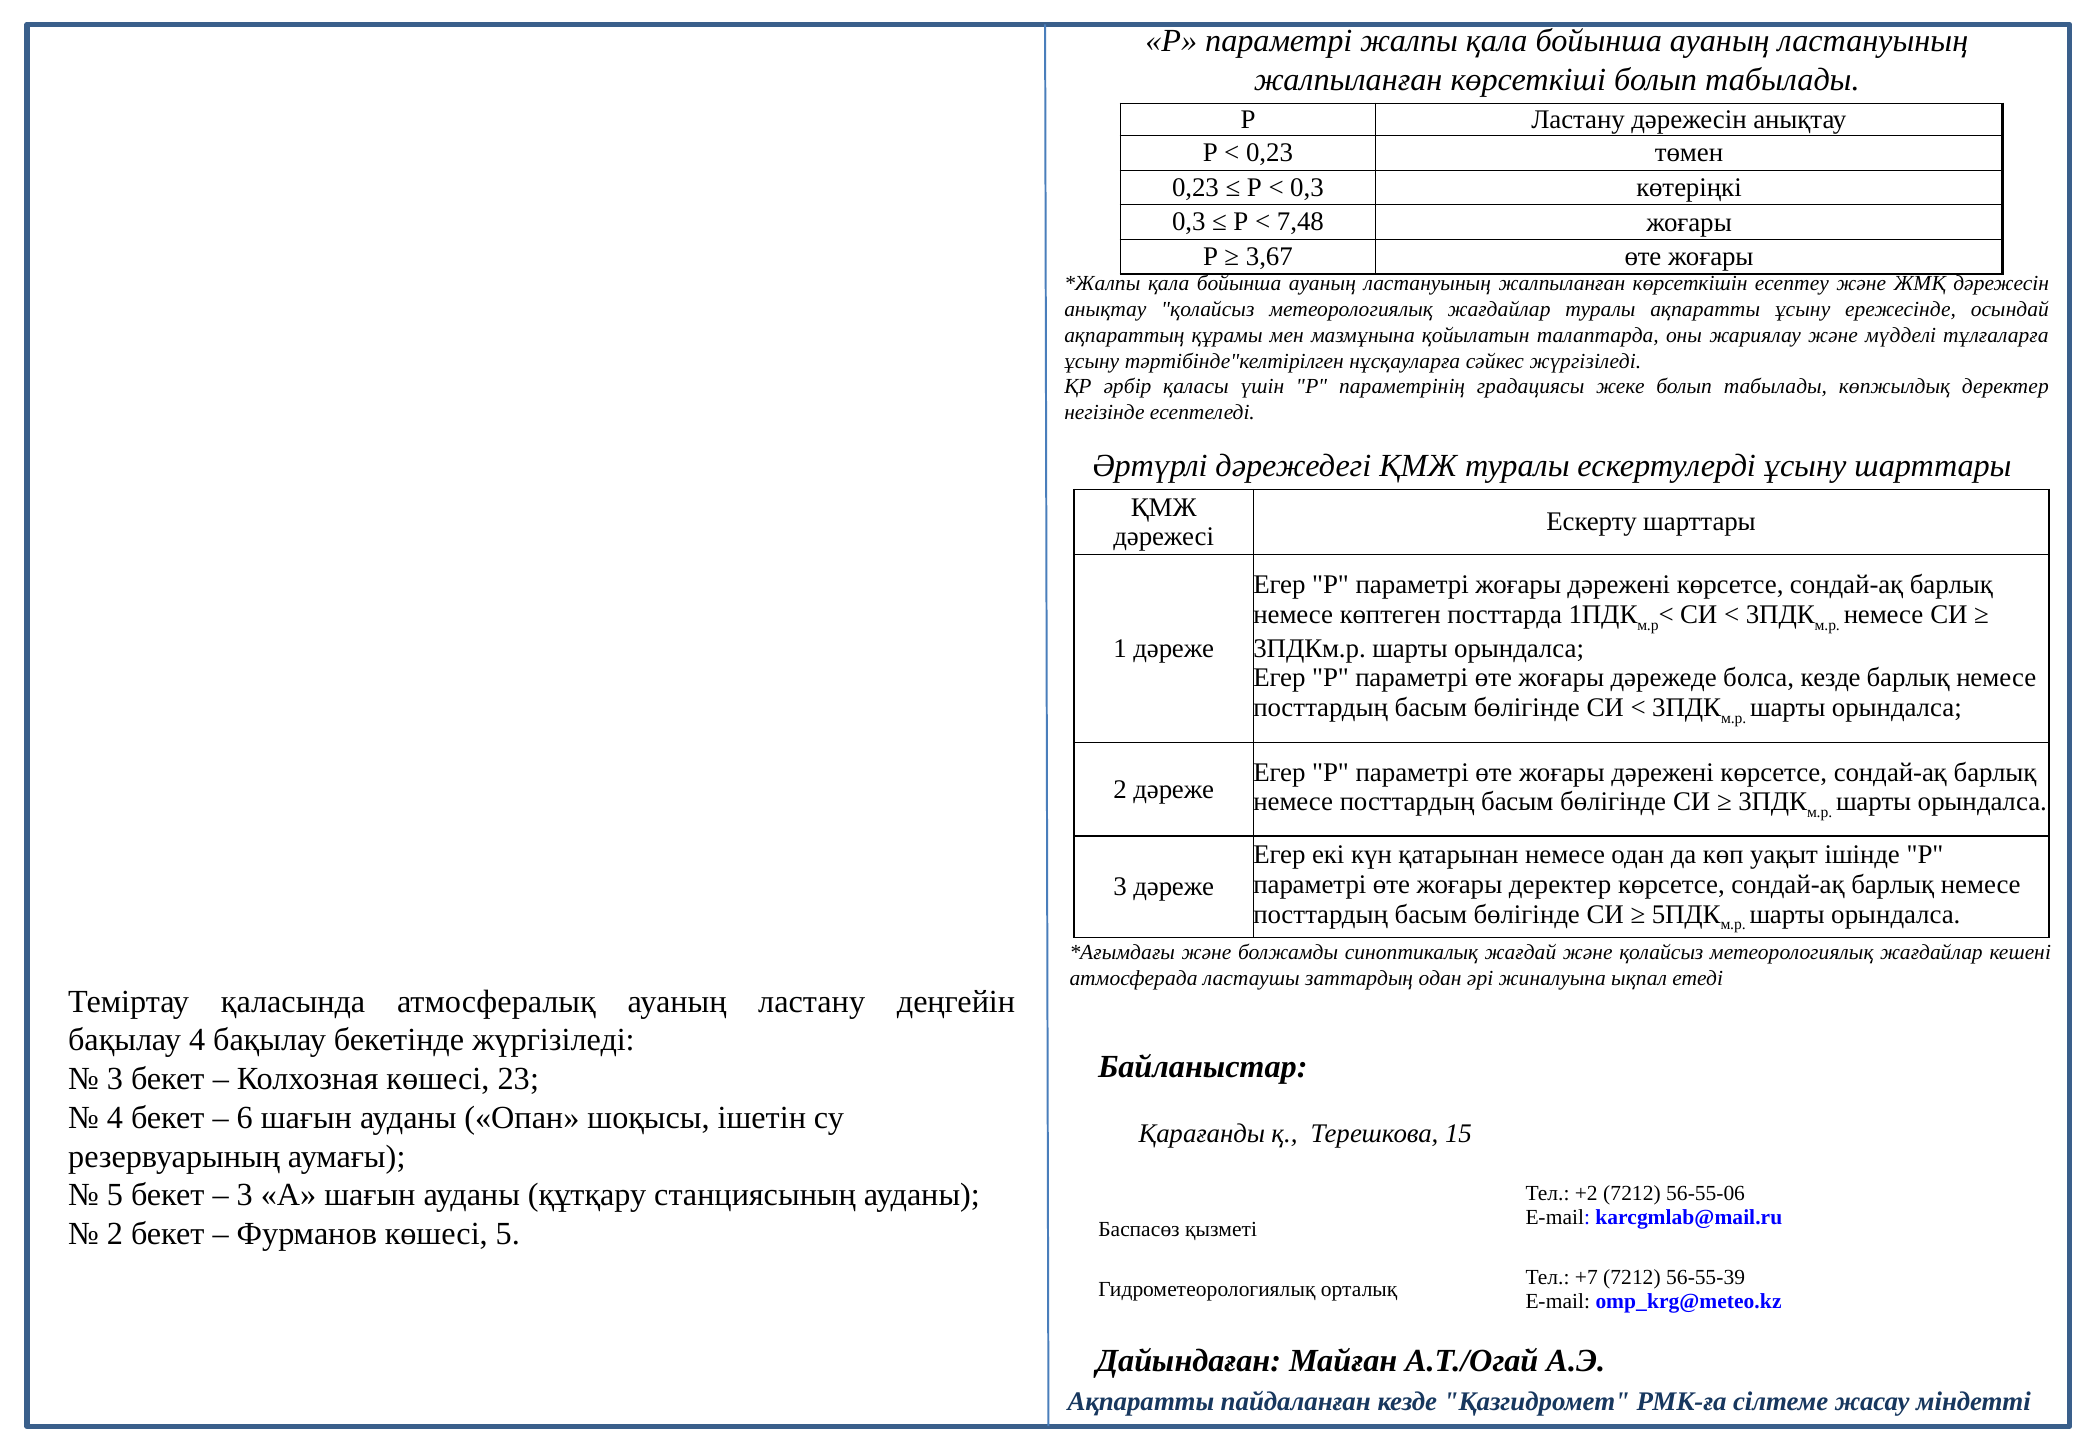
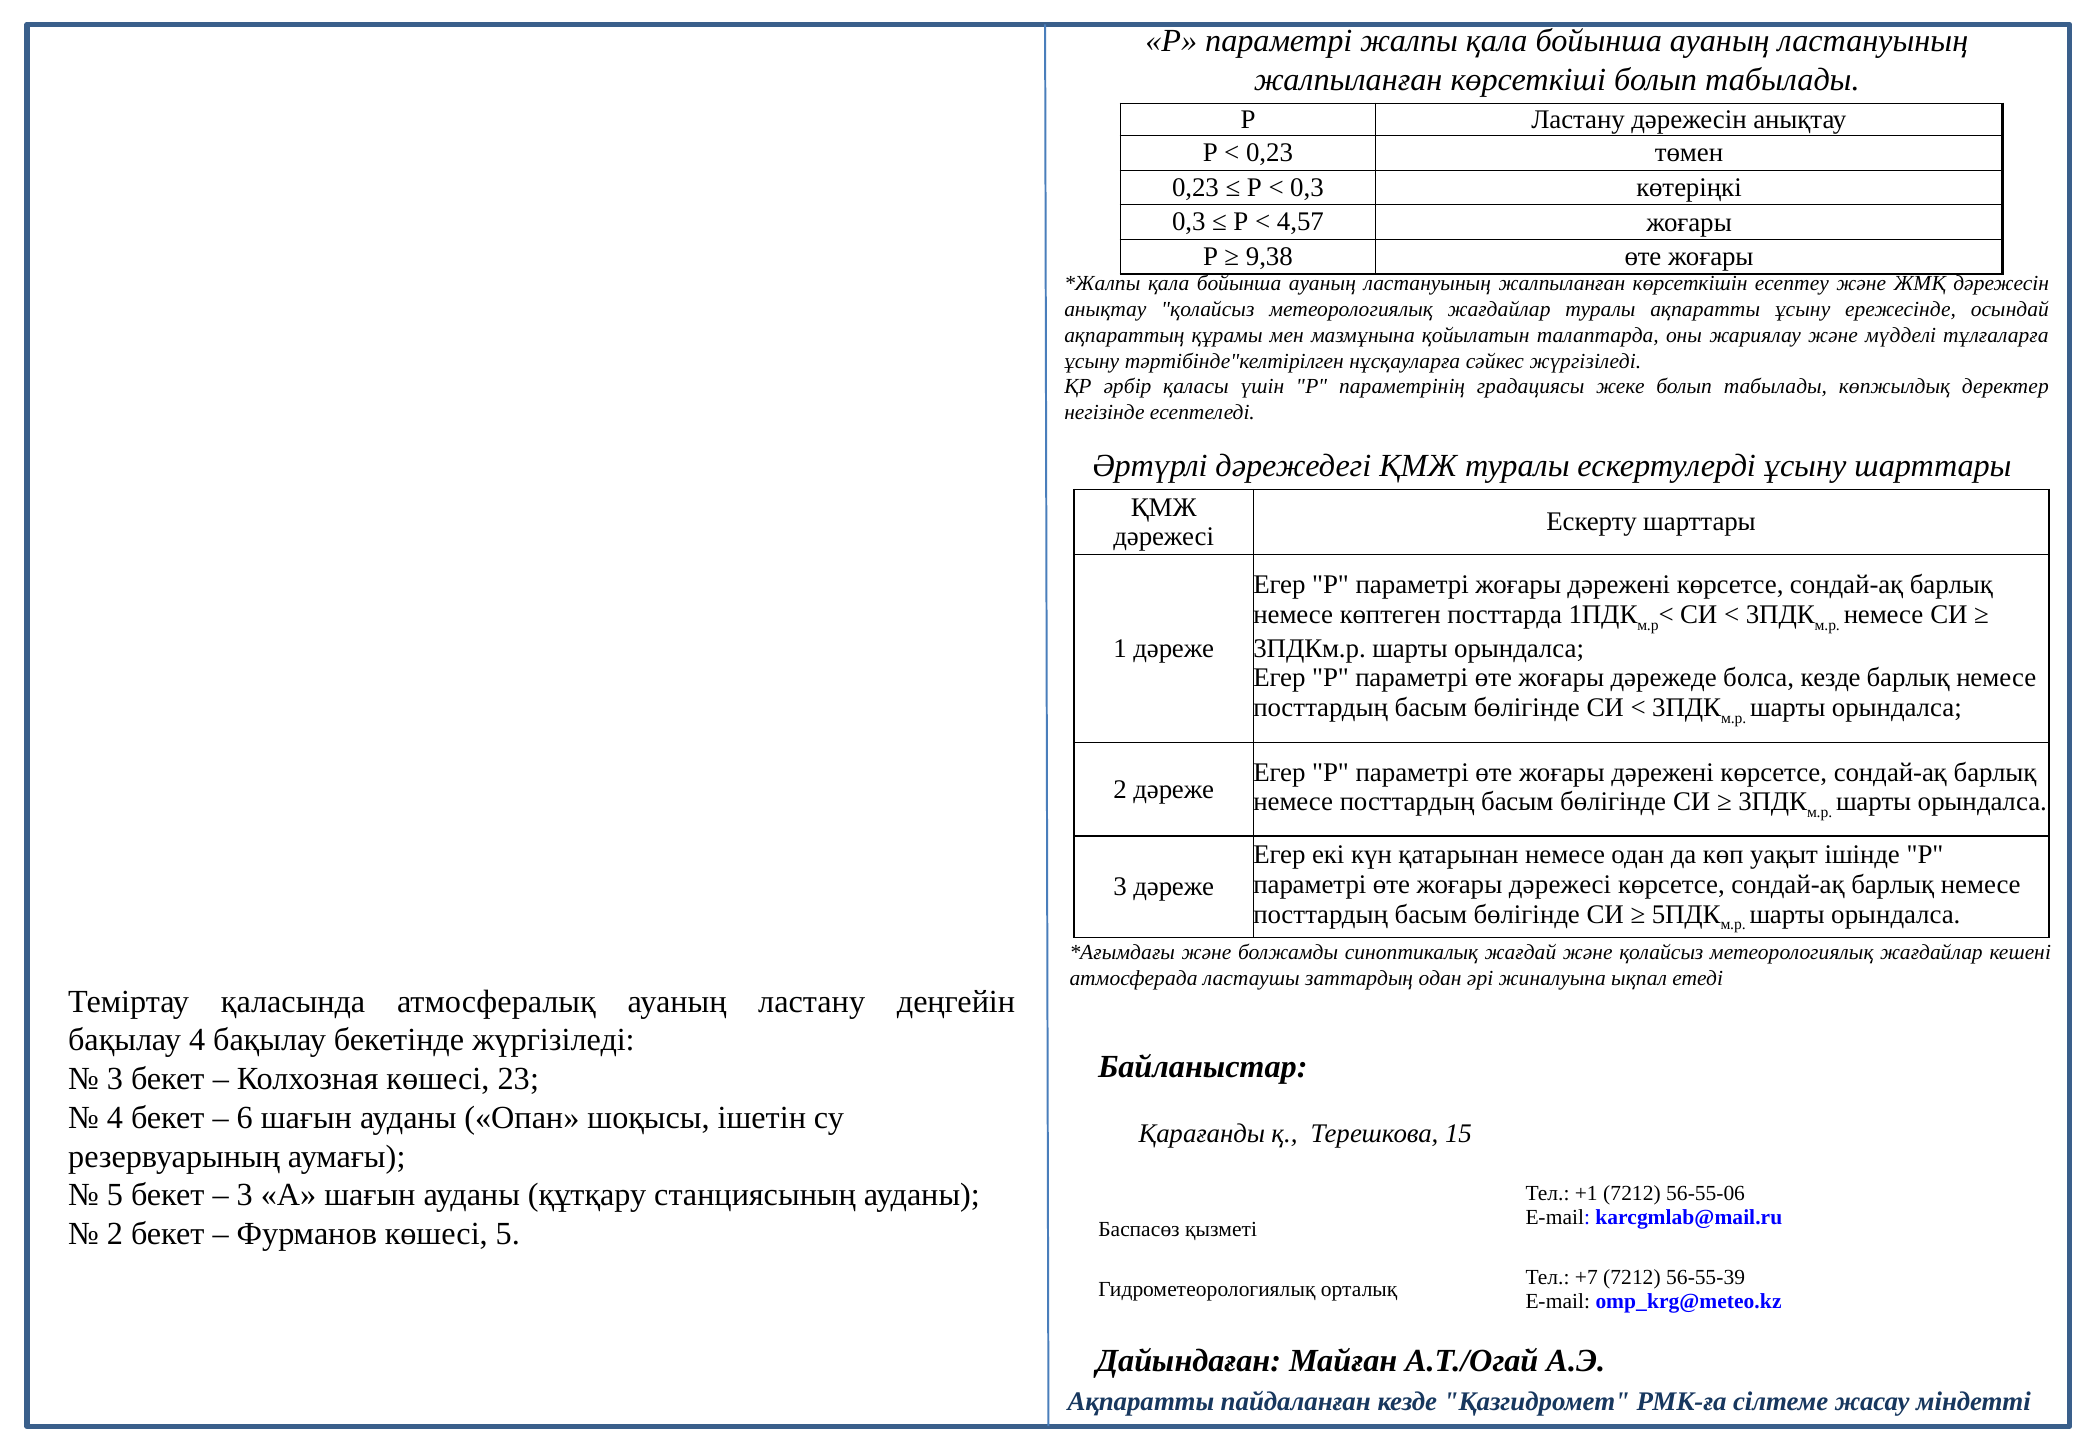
7,48: 7,48 -> 4,57 (1300, 222)
3,67: 3,67 -> 9,38 (1269, 256)
жоғары деректер: деректер -> дәрежесі (1560, 885)
+2: +2 -> +1 (1586, 1194)
